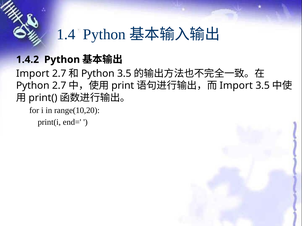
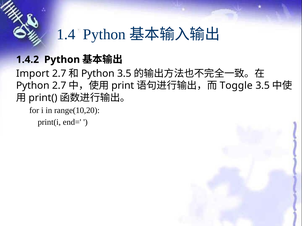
Import: Import -> Toggle (236, 86)
